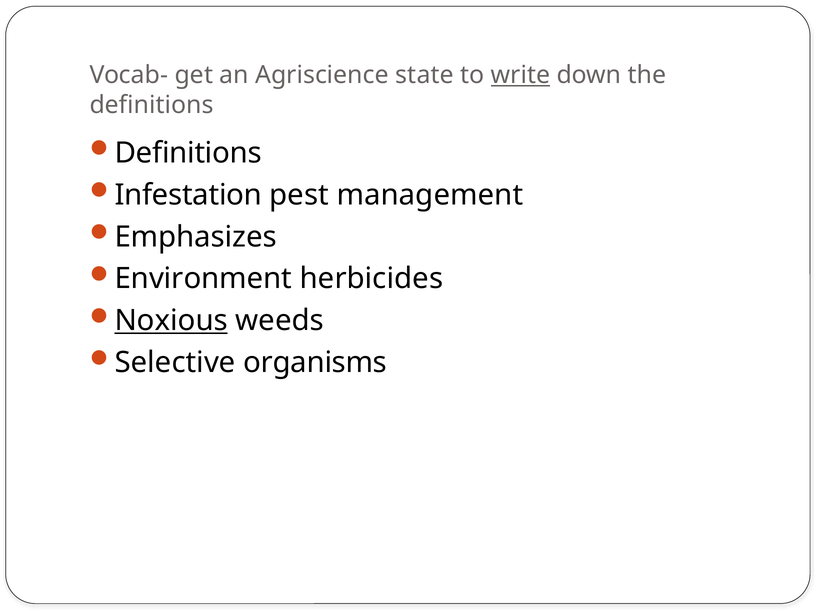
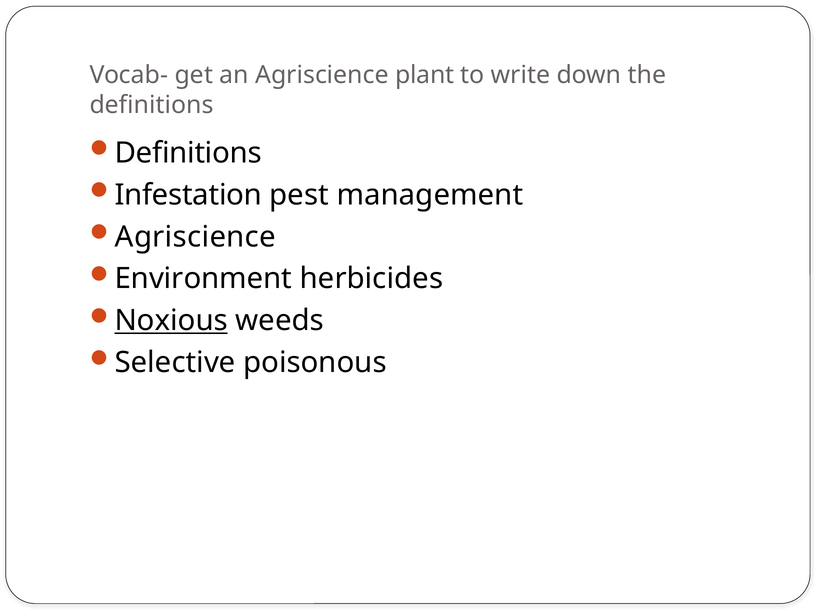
state: state -> plant (425, 75)
write underline: present -> none (520, 75)
Emphasizes: Emphasizes -> Agriscience (195, 237)
organisms: organisms -> poisonous (315, 363)
